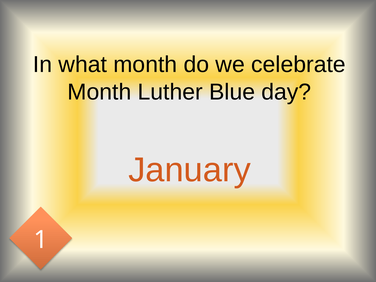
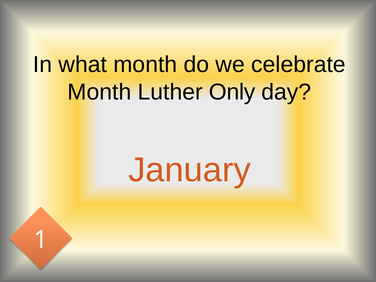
Blue: Blue -> Only (232, 92)
